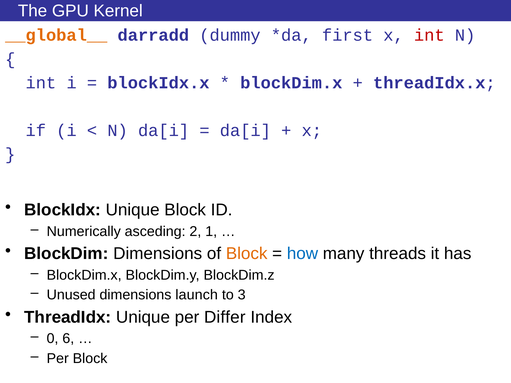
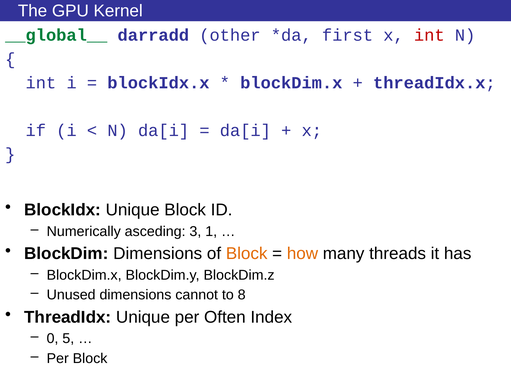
__global__ colour: orange -> green (56, 35)
dummy: dummy -> other (230, 35)
2: 2 -> 3 (195, 231)
how colour: blue -> orange (302, 254)
launch: launch -> cannot (197, 295)
3: 3 -> 8 (242, 295)
Differ: Differ -> Often (225, 317)
6: 6 -> 5 (68, 339)
